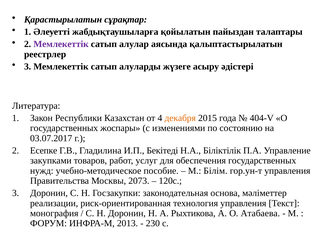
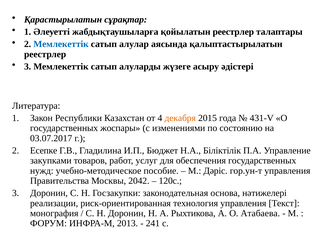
қойылатын пайыздан: пайыздан -> реестрлер (233, 32)
Мемлекеттік colour: purple -> blue (61, 44)
404-V: 404-V -> 431-V (262, 118)
Бекітеді: Бекітеді -> Бюджет (162, 151)
Білім: Білім -> Дәріс (216, 171)
2073: 2073 -> 2042 (139, 181)
мәліметтер: мәліметтер -> нәтижелері (265, 194)
230: 230 -> 241 (153, 224)
